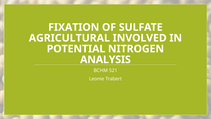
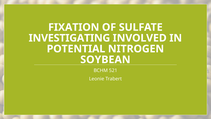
AGRICULTURAL: AGRICULTURAL -> INVESTIGATING (69, 38)
ANALYSIS: ANALYSIS -> SOYBEAN (105, 59)
